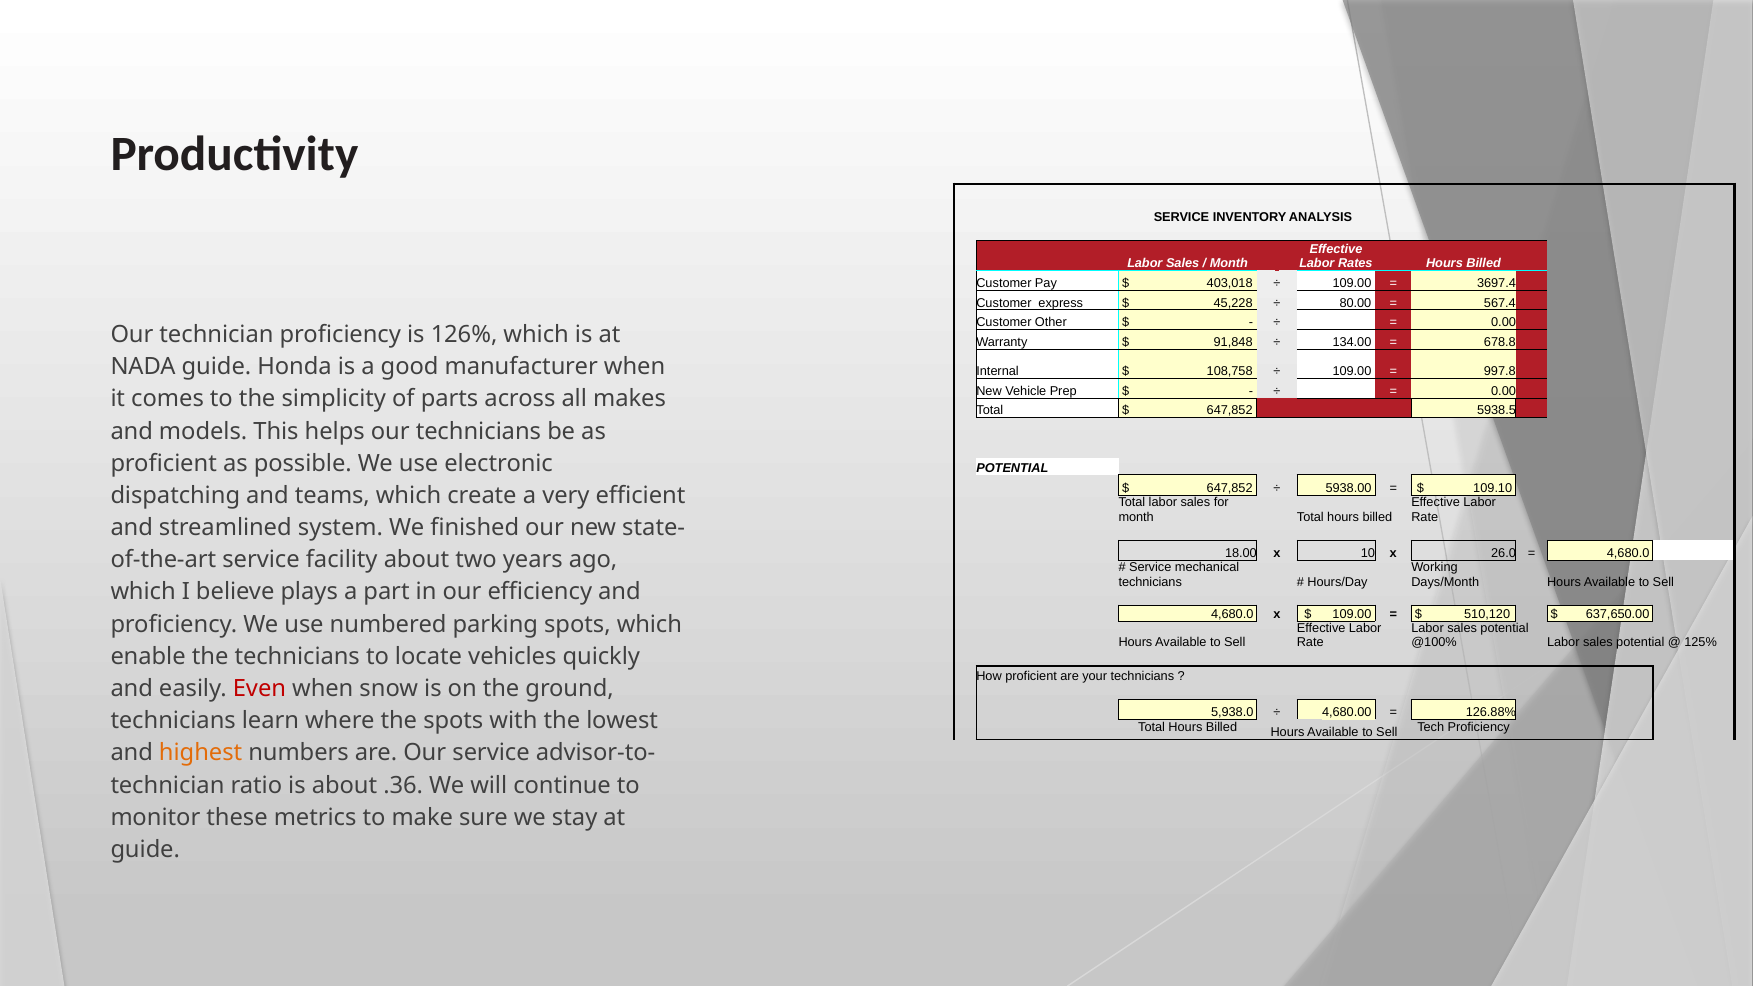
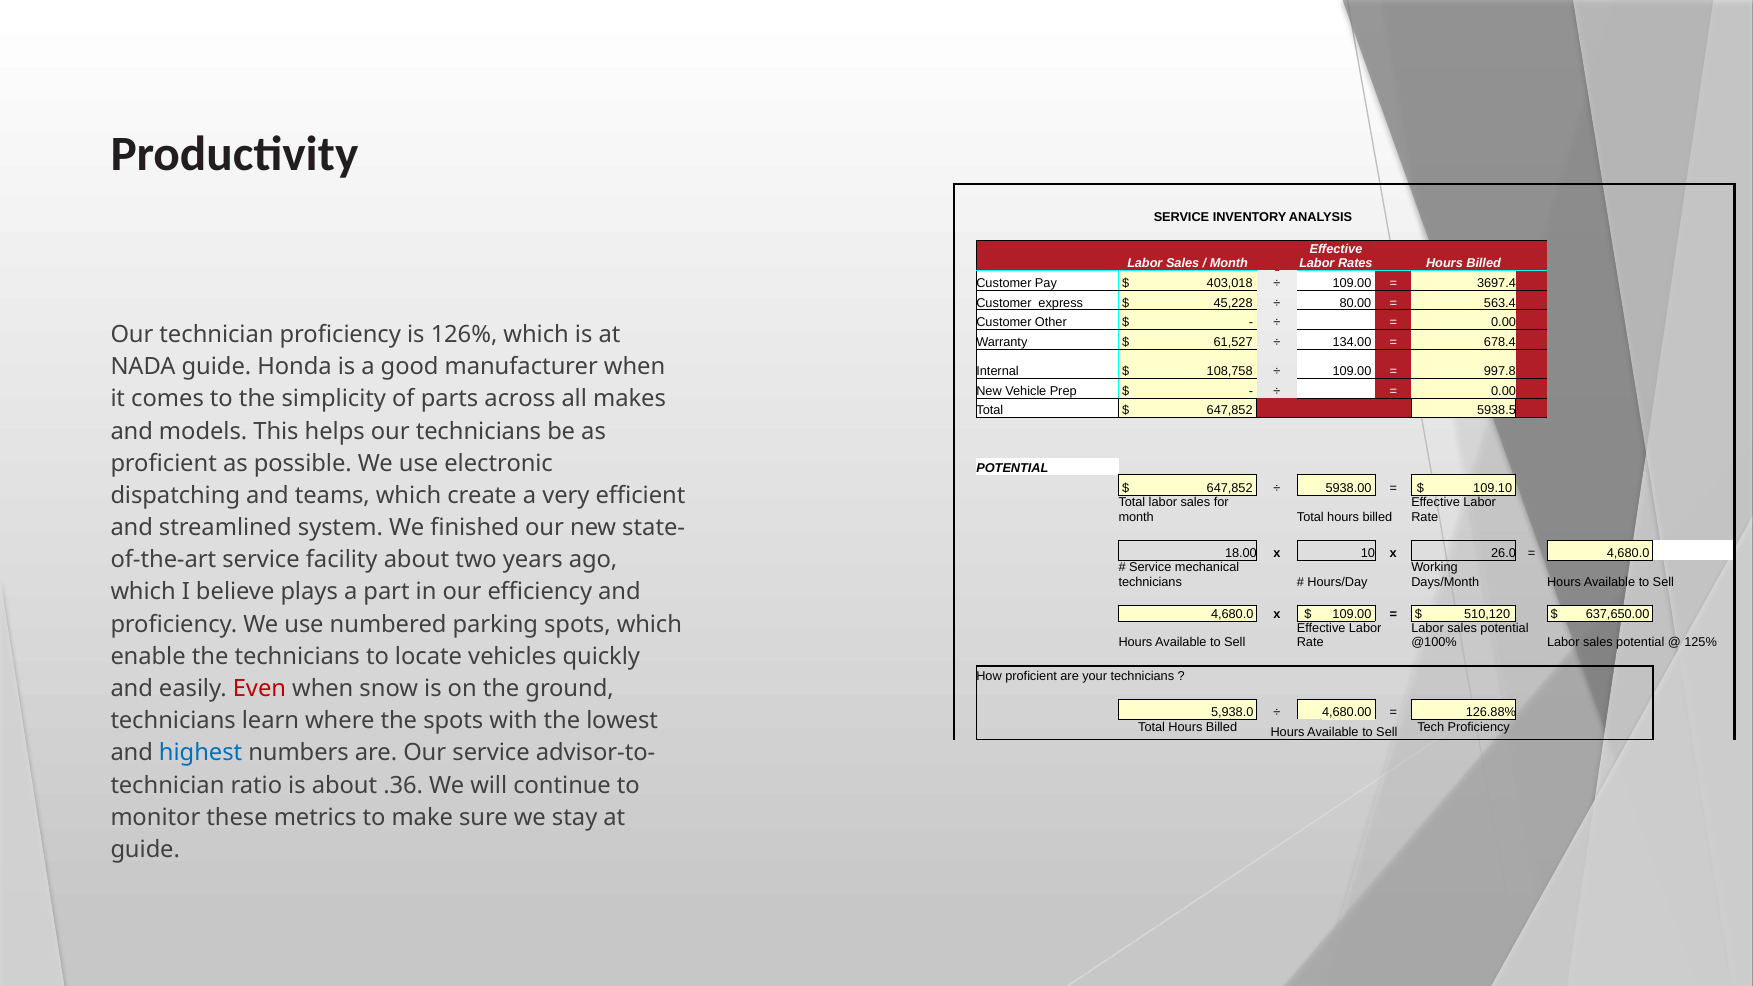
567.4: 567.4 -> 563.4 (1500, 303)
91,848: 91,848 -> 61,527 (1233, 342)
678.8: 678.8 -> 678.4 (1500, 342)
highest colour: orange -> blue (201, 753)
